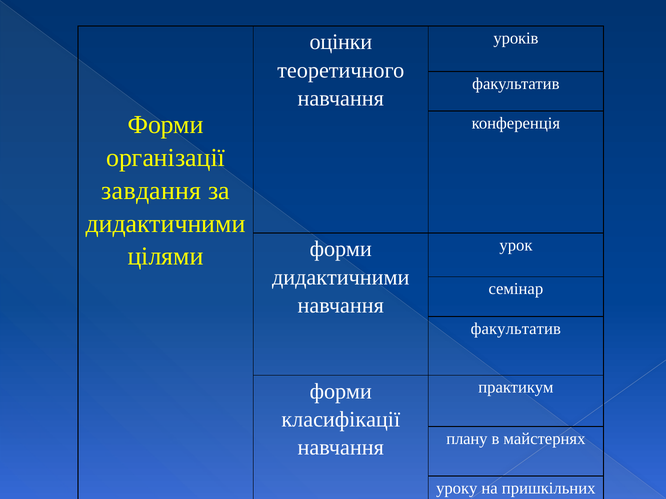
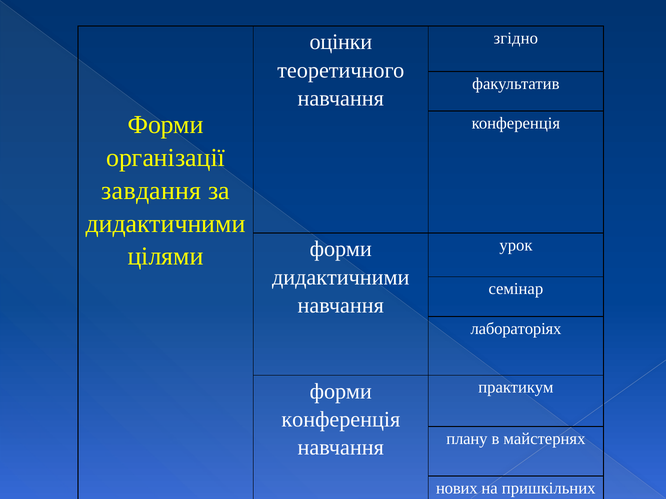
уроків: уроків -> згідно (516, 38)
факультатив: факультатив -> лабораторіях (516, 329)
класифікації: класифікації -> конференція (341, 420)
уроку: уроку -> нових (457, 489)
